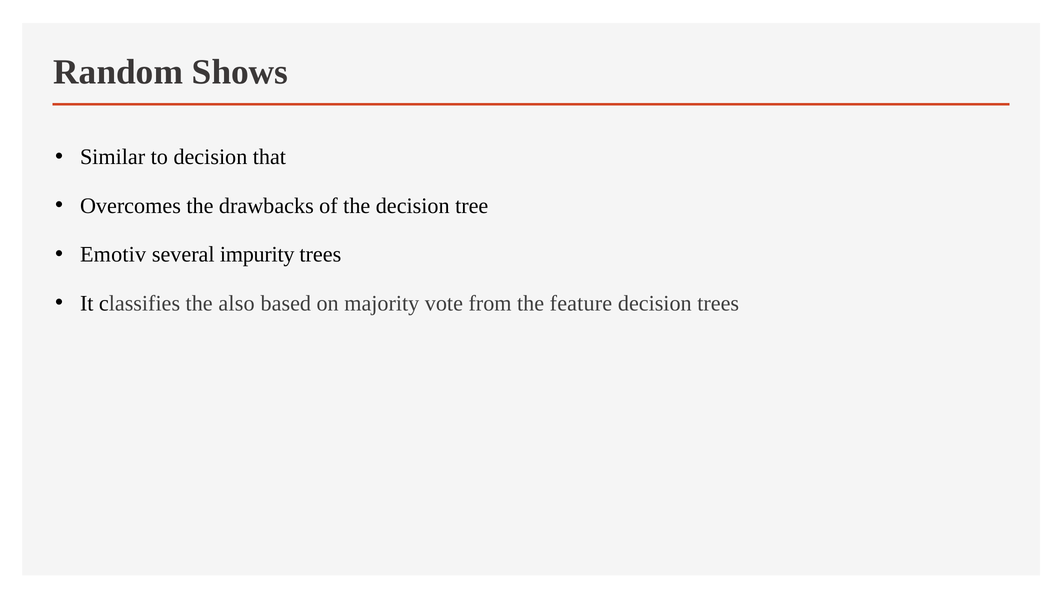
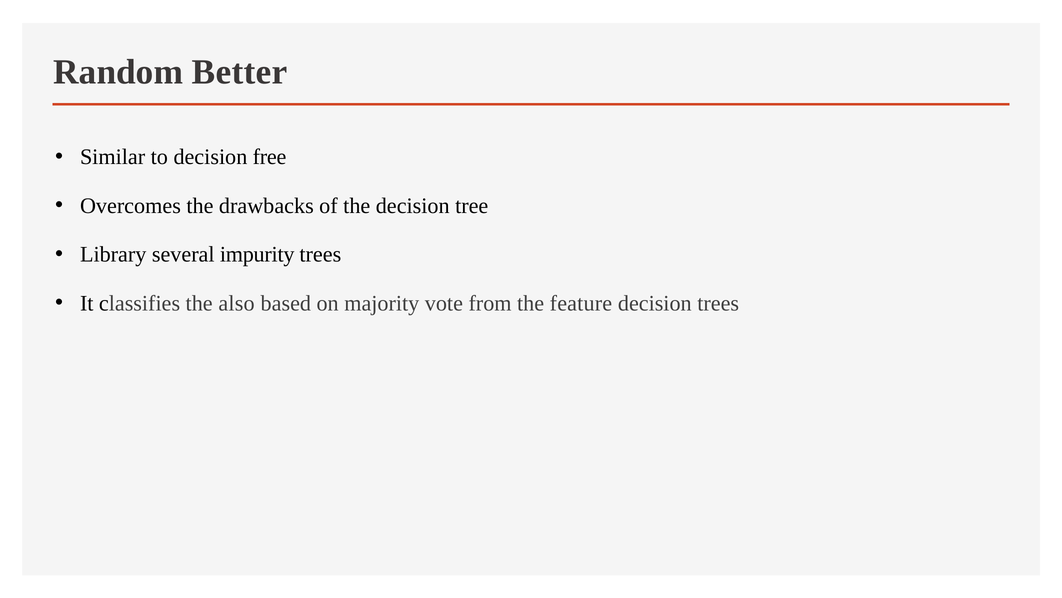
Shows: Shows -> Better (240, 72)
that: that -> free (270, 157)
Emotiv: Emotiv -> Library (113, 254)
